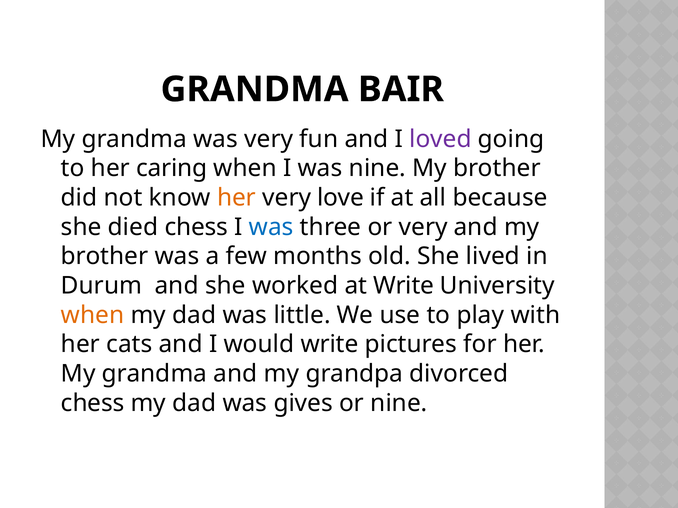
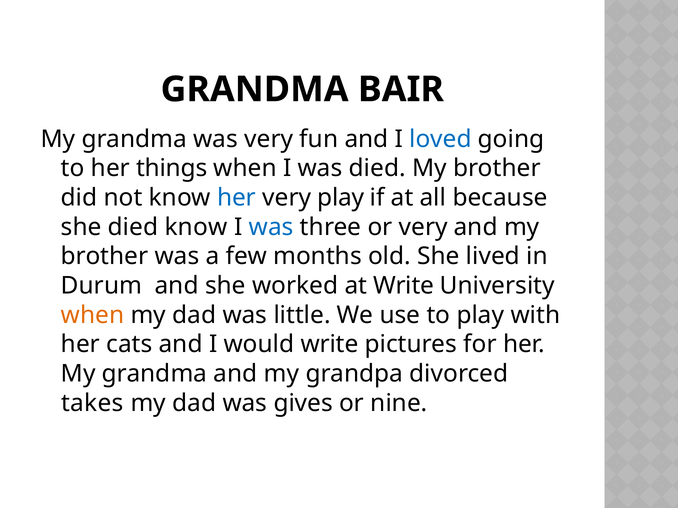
loved colour: purple -> blue (441, 139)
caring: caring -> things (172, 168)
was nine: nine -> died (377, 168)
her colour: orange -> blue (237, 198)
very love: love -> play (341, 198)
died chess: chess -> know (196, 227)
chess: chess -> takes (92, 403)
